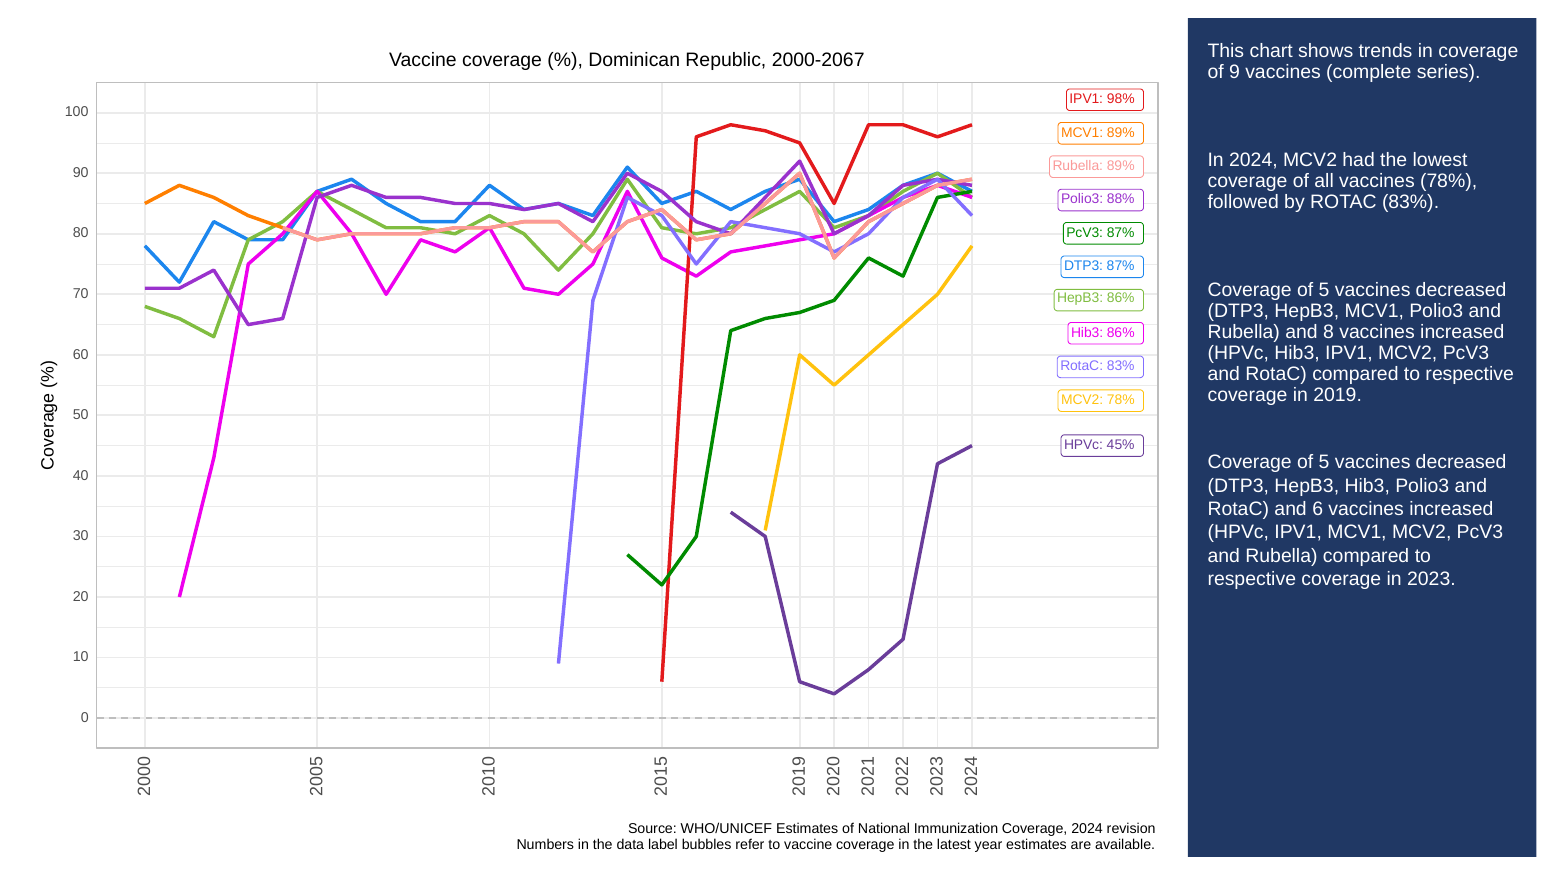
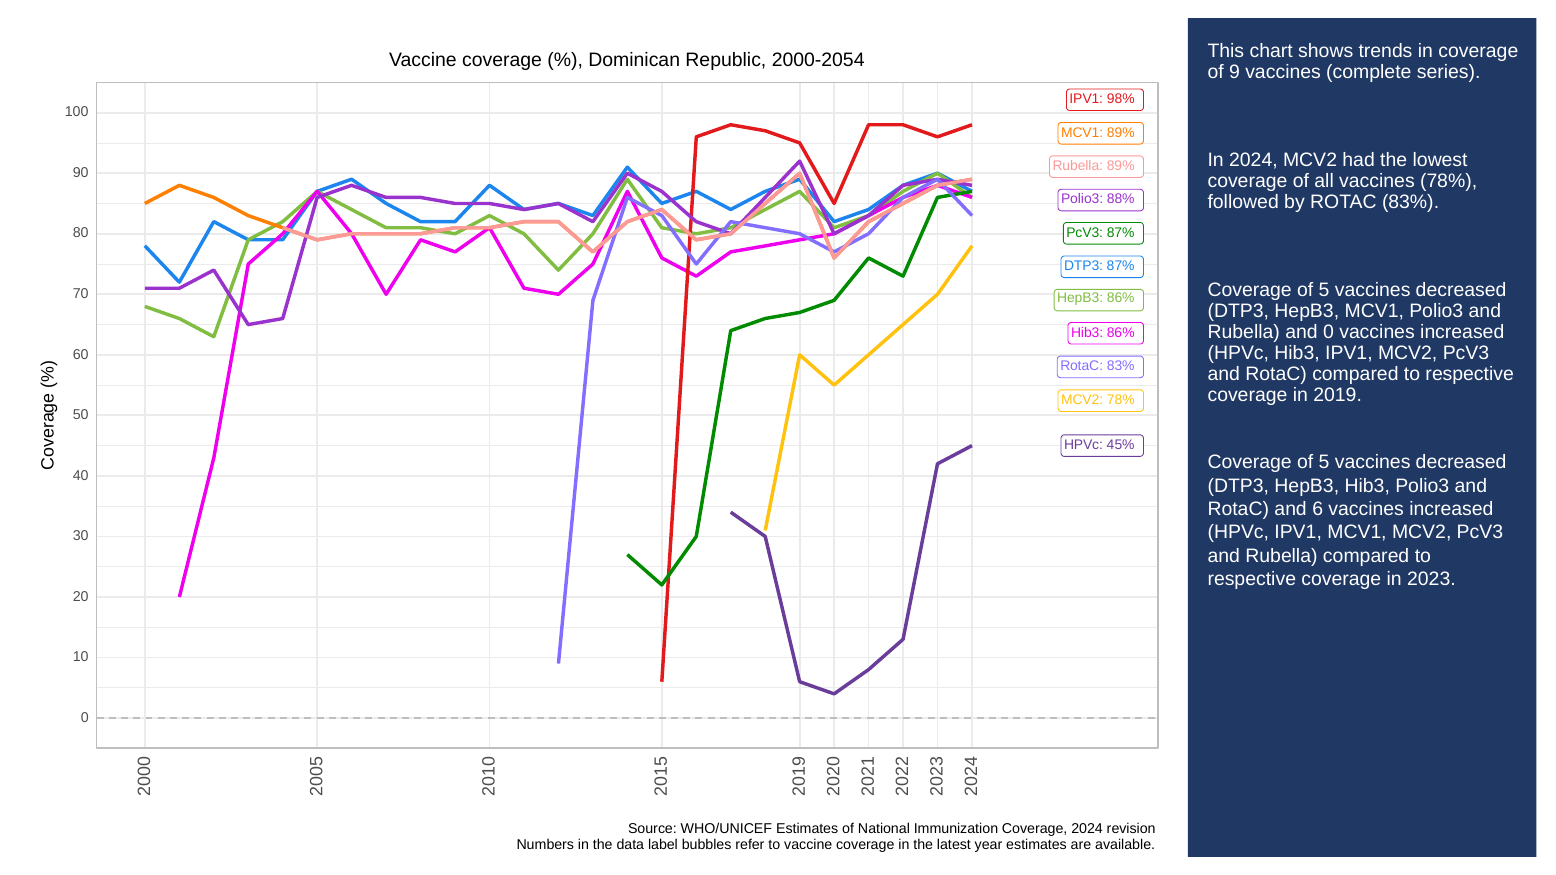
2000-2067: 2000-2067 -> 2000-2054 (818, 60)
and 8: 8 -> 0 (1328, 332)
